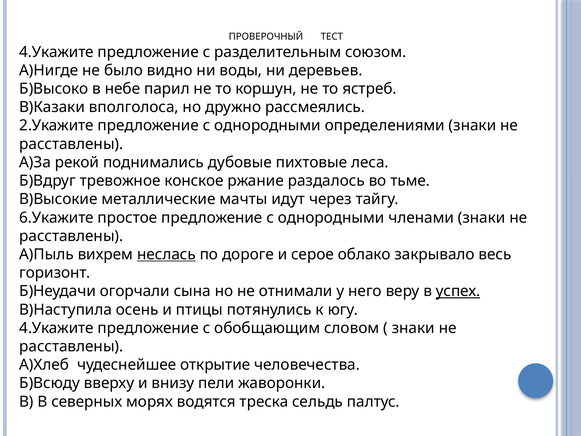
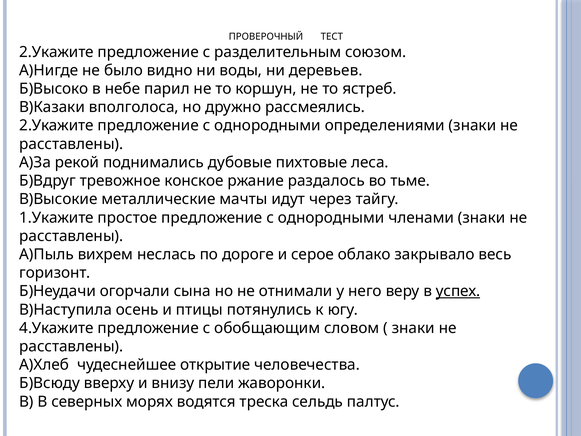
4.Укажите: 4.Укажите -> 2.Укажите (57, 52)
6.Укажите: 6.Укажите -> 1.Укажите (57, 217)
неслась underline: present -> none (166, 254)
